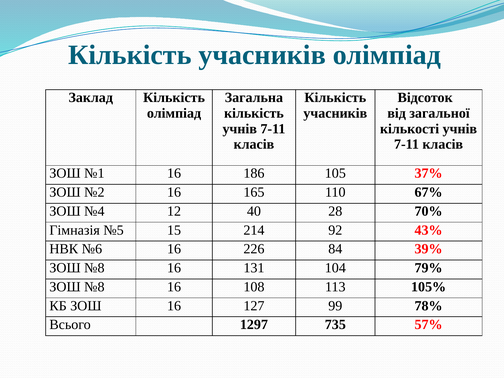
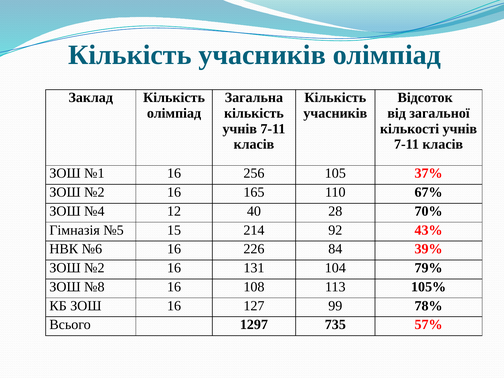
186: 186 -> 256 (254, 173)
№8: №8 -> №2 (94, 268)
